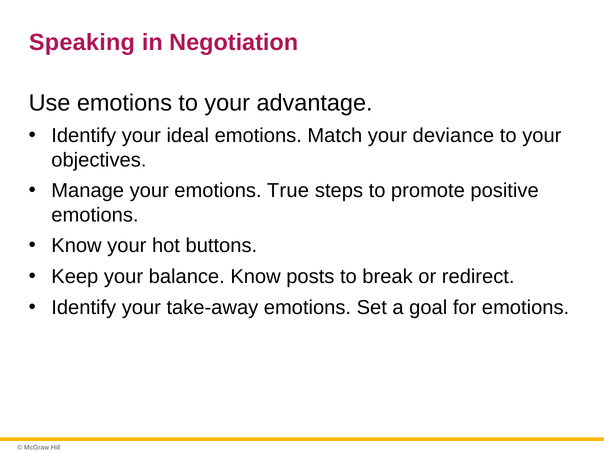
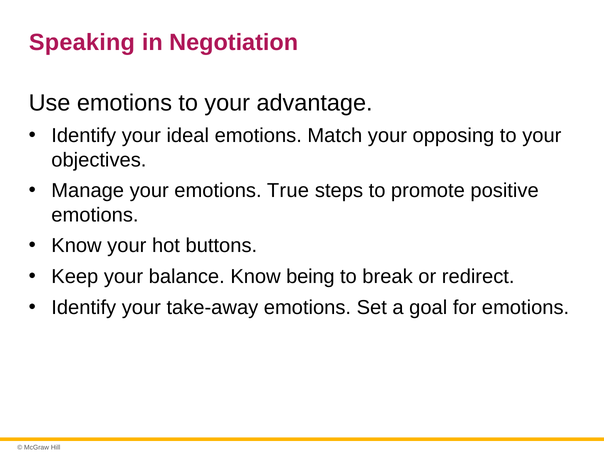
deviance: deviance -> opposing (453, 136)
posts: posts -> being (310, 277)
